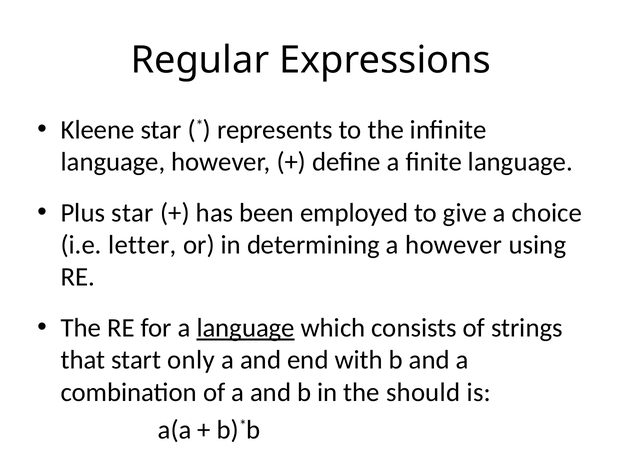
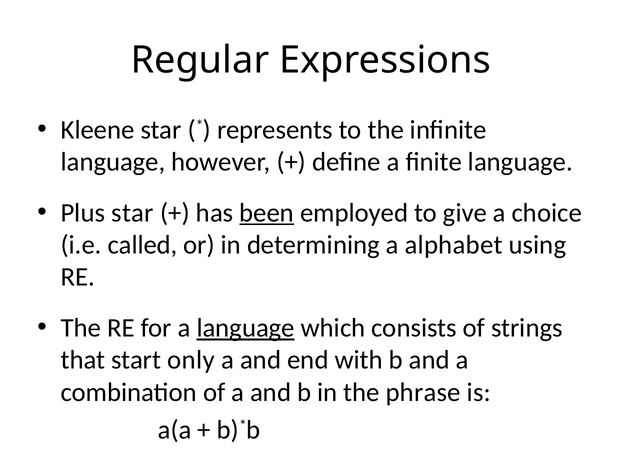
been underline: none -> present (267, 213)
letter: letter -> called (143, 245)
a however: however -> alphabet (454, 245)
should: should -> phrase (423, 393)
